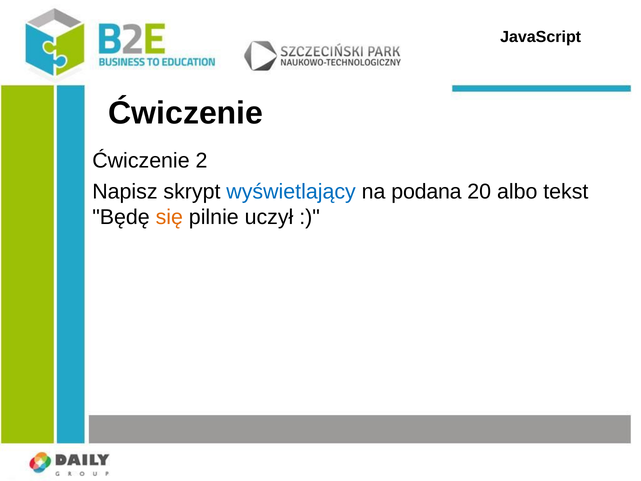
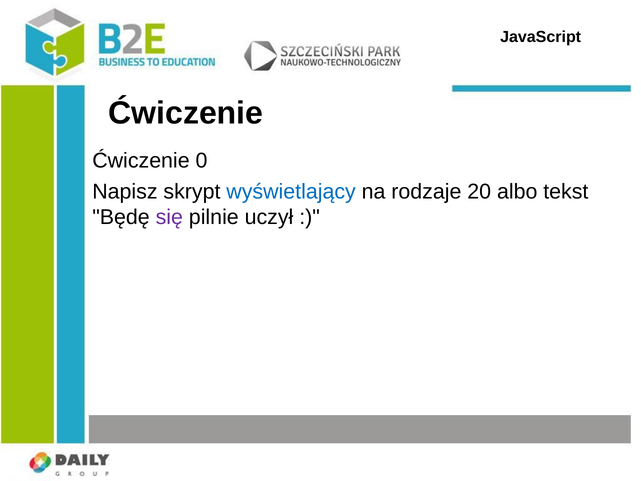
2: 2 -> 0 (201, 161)
podana: podana -> rodzaje (426, 192)
się colour: orange -> purple (169, 217)
